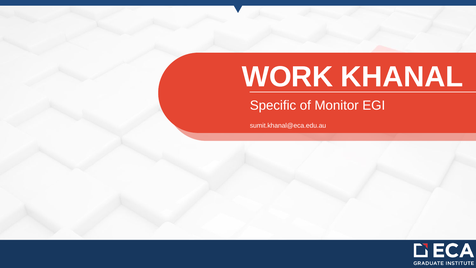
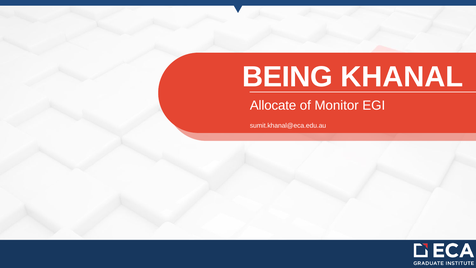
WORK: WORK -> BEING (287, 77)
Specific: Specific -> Allocate (273, 105)
